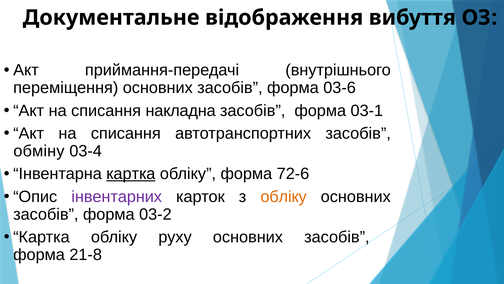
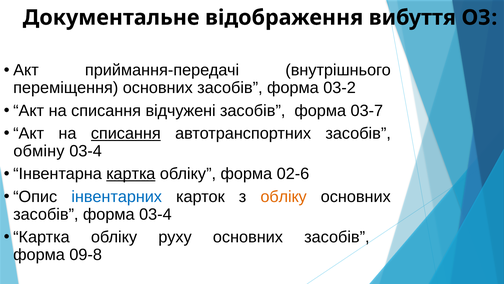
03-6: 03-6 -> 03-2 (340, 88)
накладна: накладна -> відчужені (181, 110)
03-1: 03-1 -> 03-7 (367, 110)
списання underline: none -> present (126, 133)
72-6: 72-6 -> 02-6 (293, 174)
інвентарних colour: purple -> blue (117, 196)
форма 03-2: 03-2 -> 03-4 (155, 214)
21-8: 21-8 -> 09-8 (86, 254)
